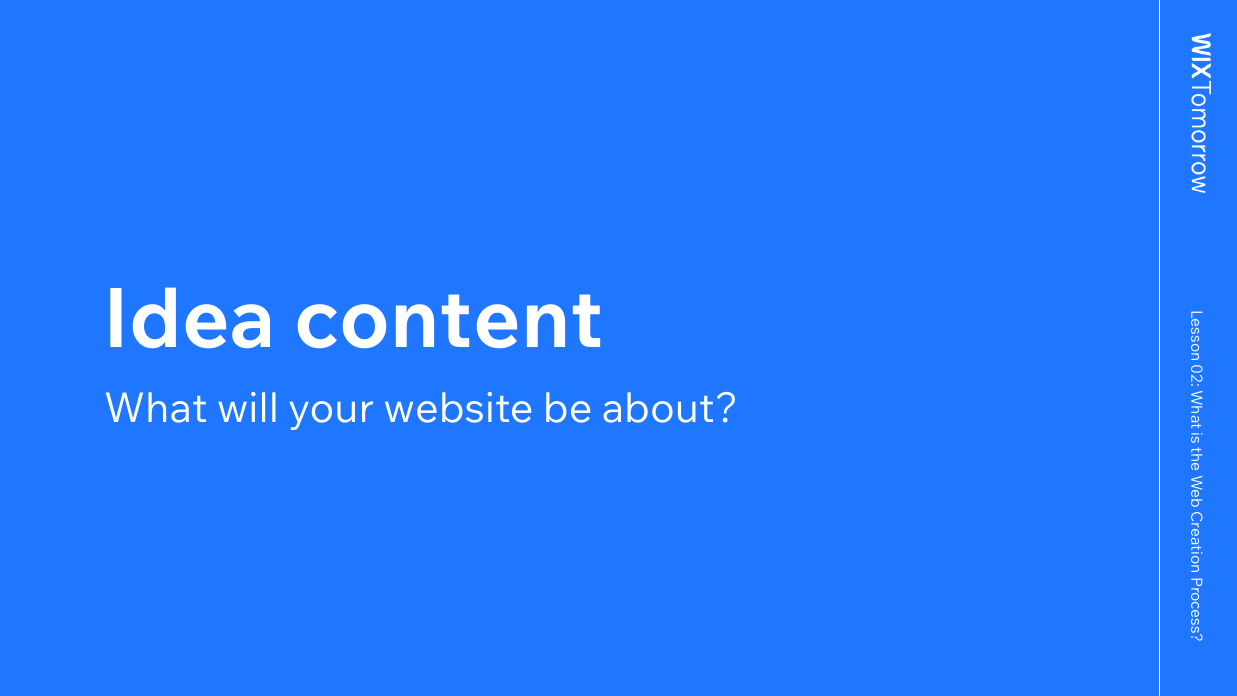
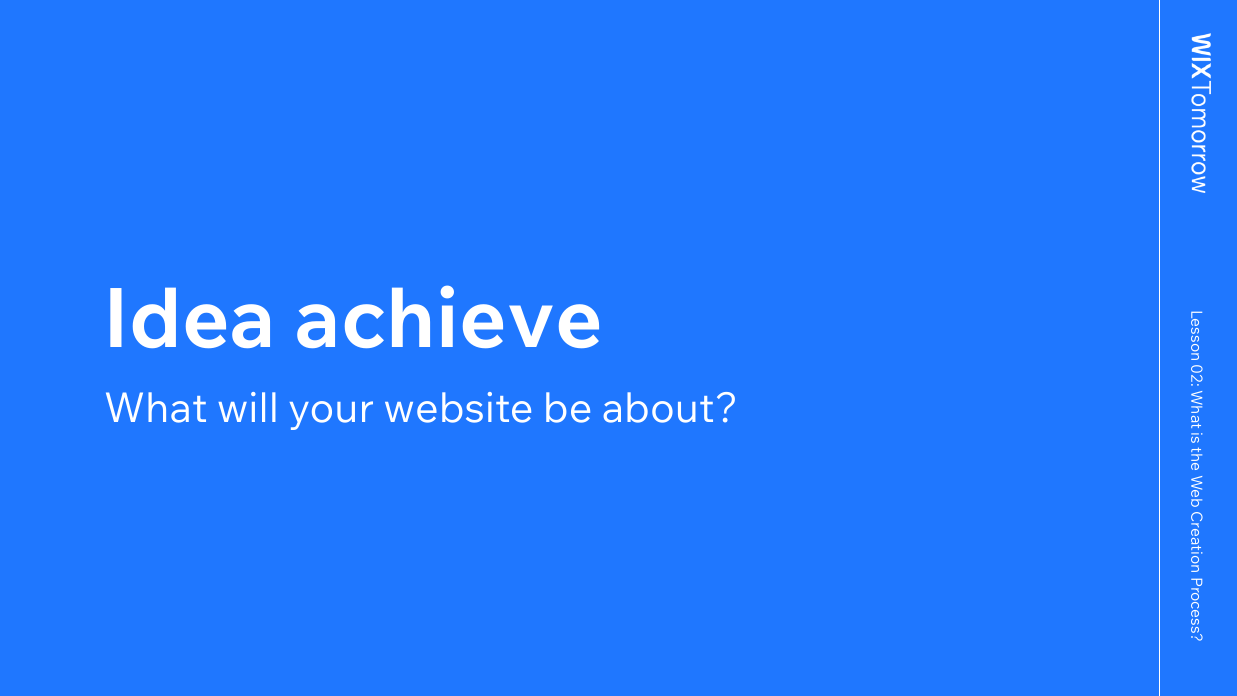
content: content -> achieve (449, 320)
